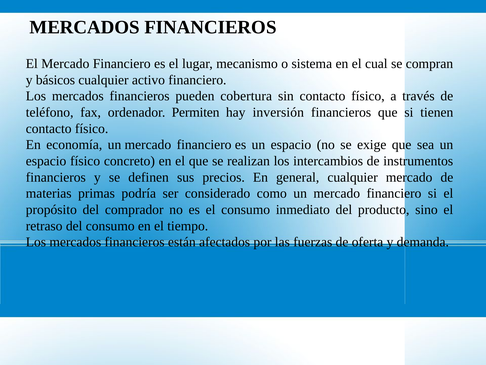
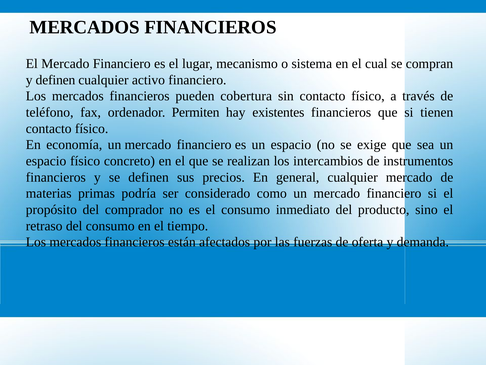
y básicos: básicos -> definen (55, 80)
inversión: inversión -> existentes (278, 112)
